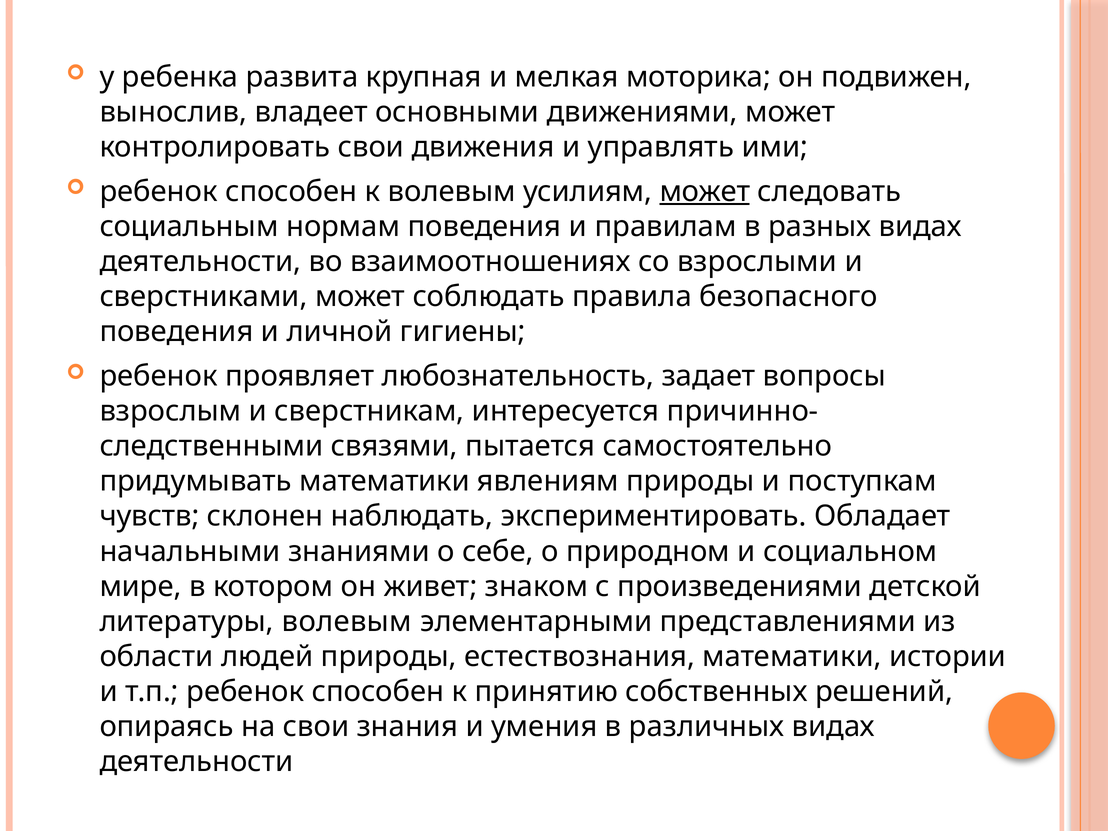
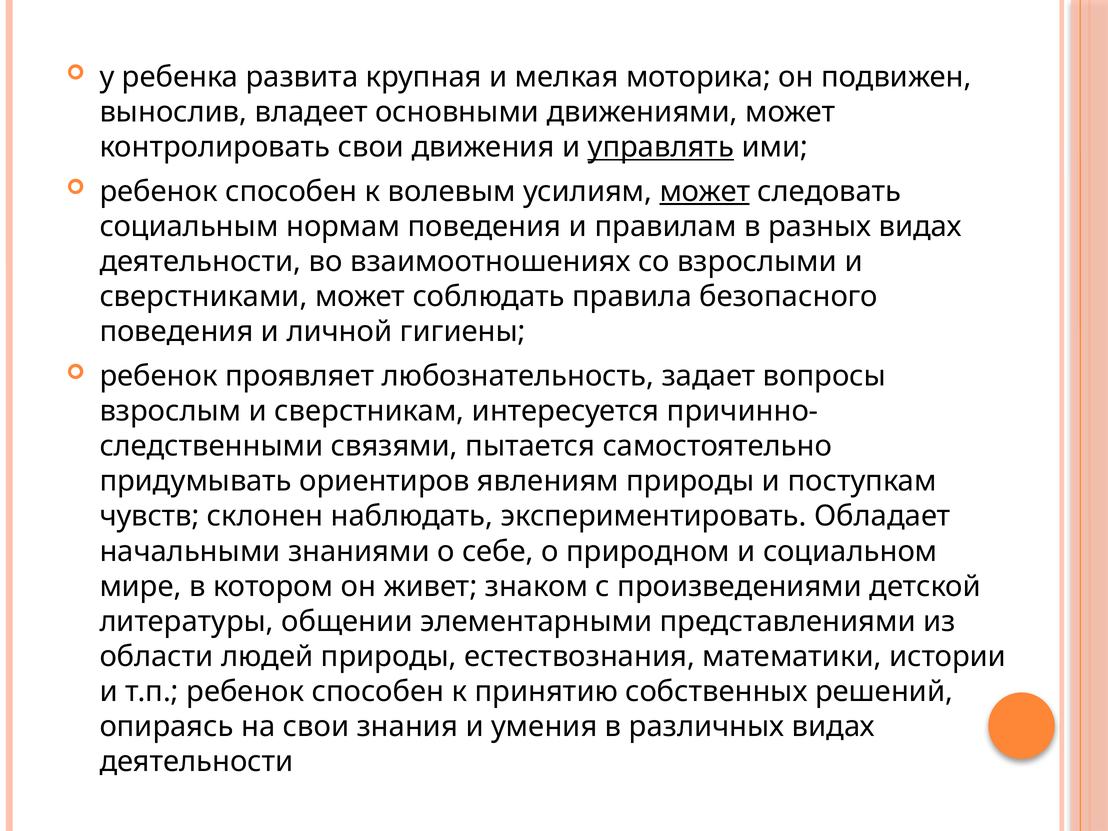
управлять underline: none -> present (661, 147)
придумывать математики: математики -> ориентиров (384, 481)
литературы волевым: волевым -> общении (347, 622)
